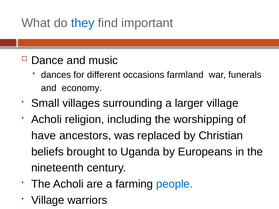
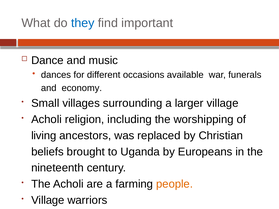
farmland: farmland -> available (185, 75)
have: have -> living (44, 136)
people colour: blue -> orange (175, 184)
